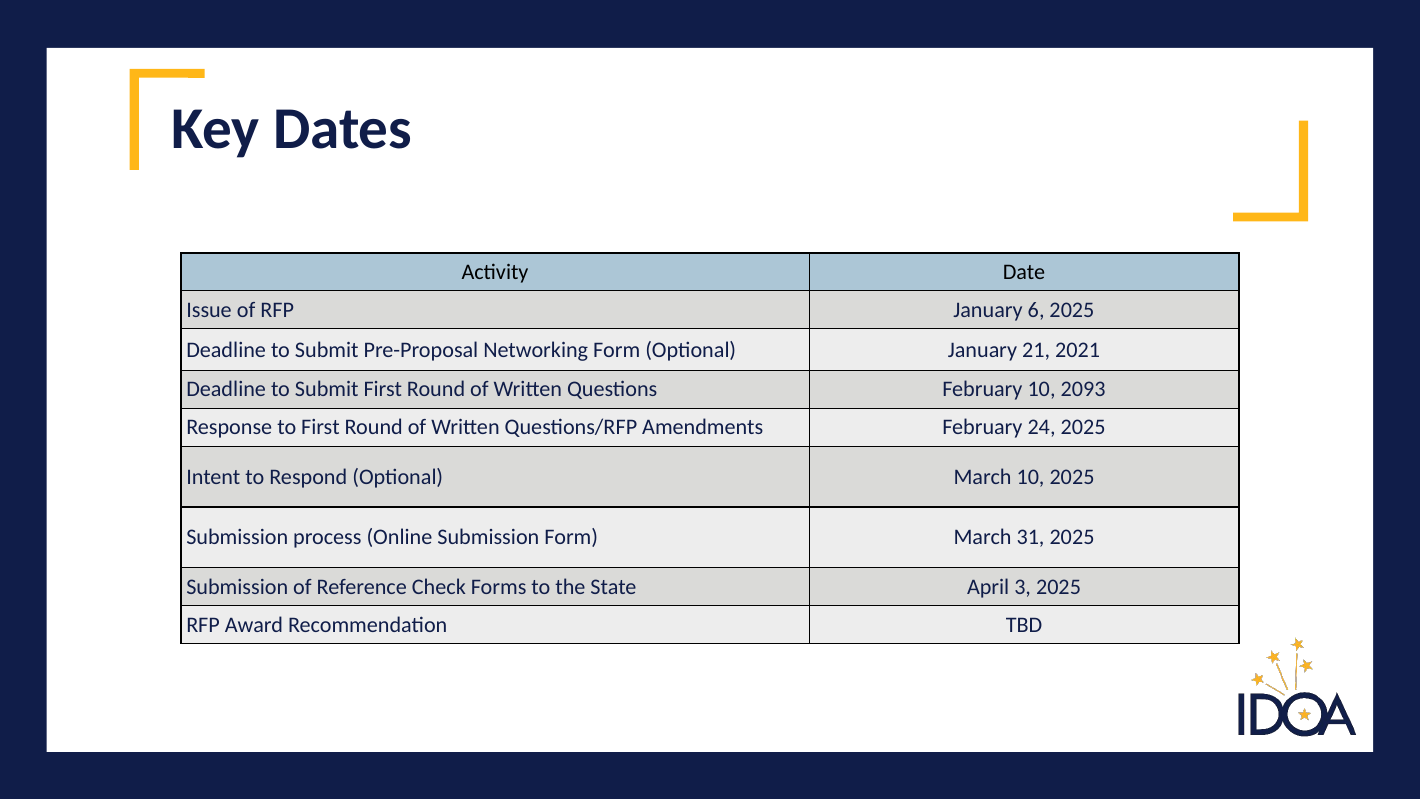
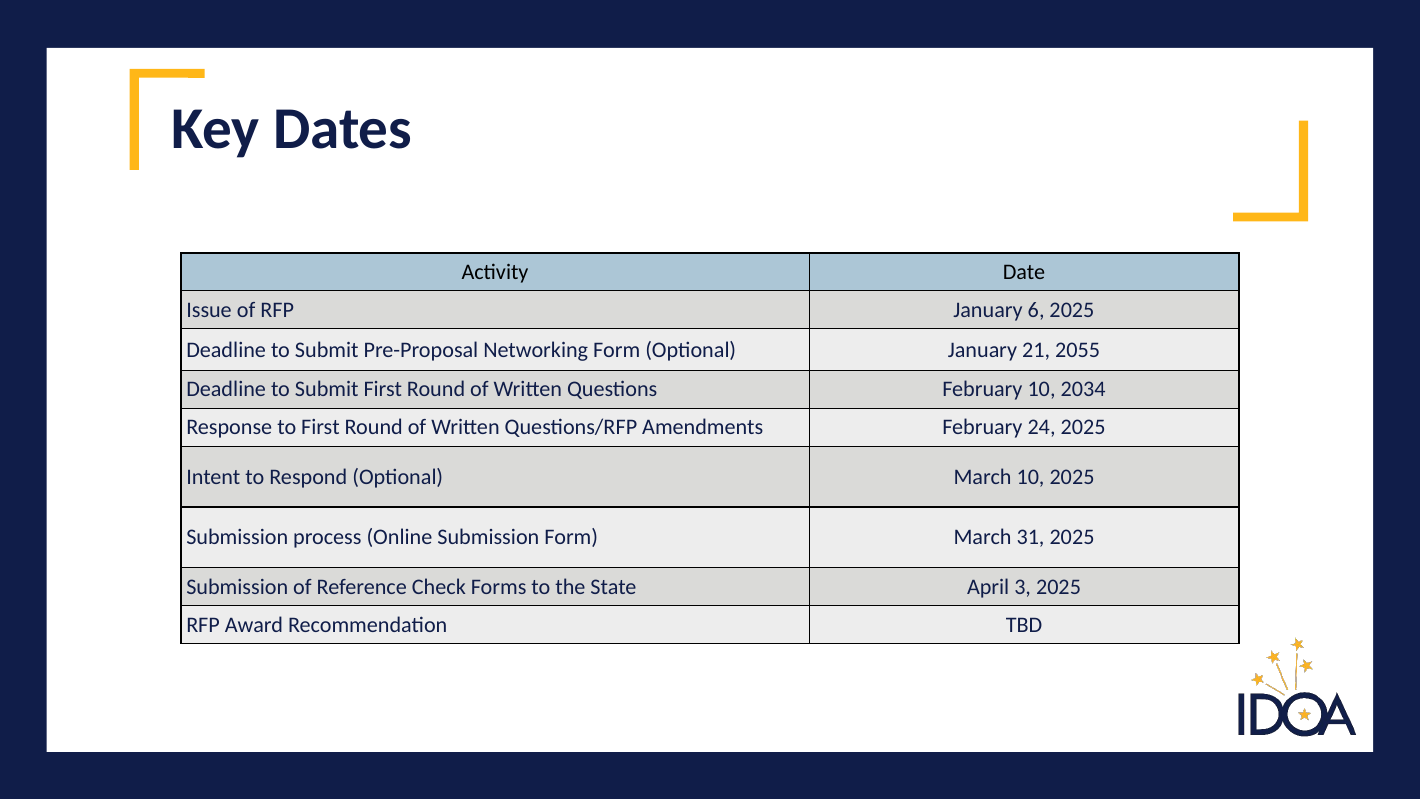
2021: 2021 -> 2055 (1078, 350)
2093: 2093 -> 2034 (1083, 389)
